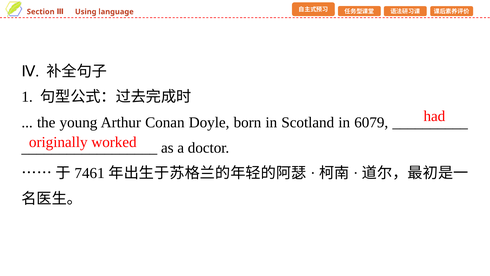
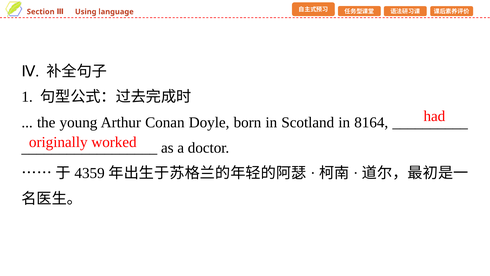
6079: 6079 -> 8164 (371, 122)
7461: 7461 -> 4359 (90, 173)
